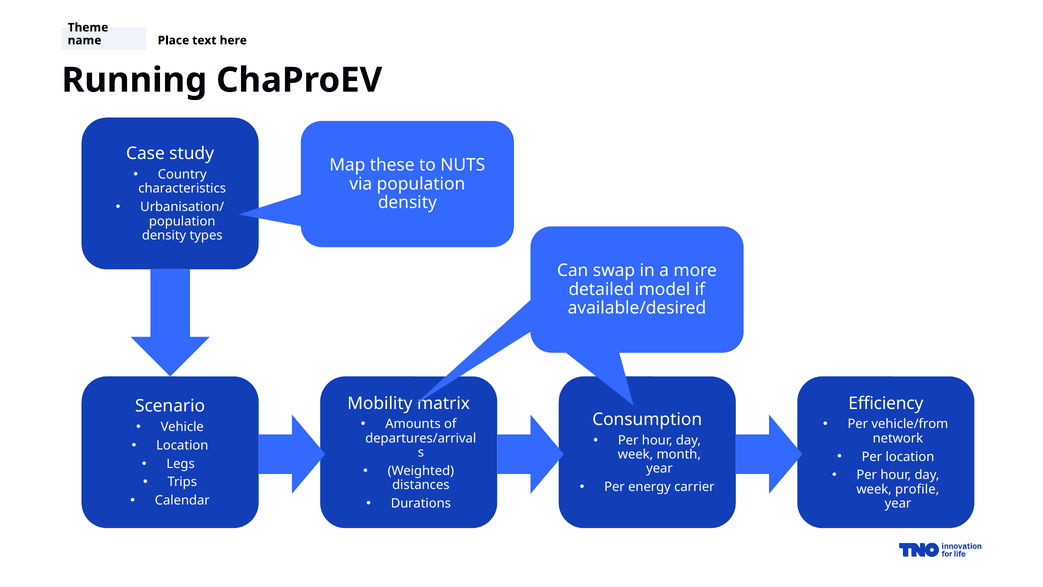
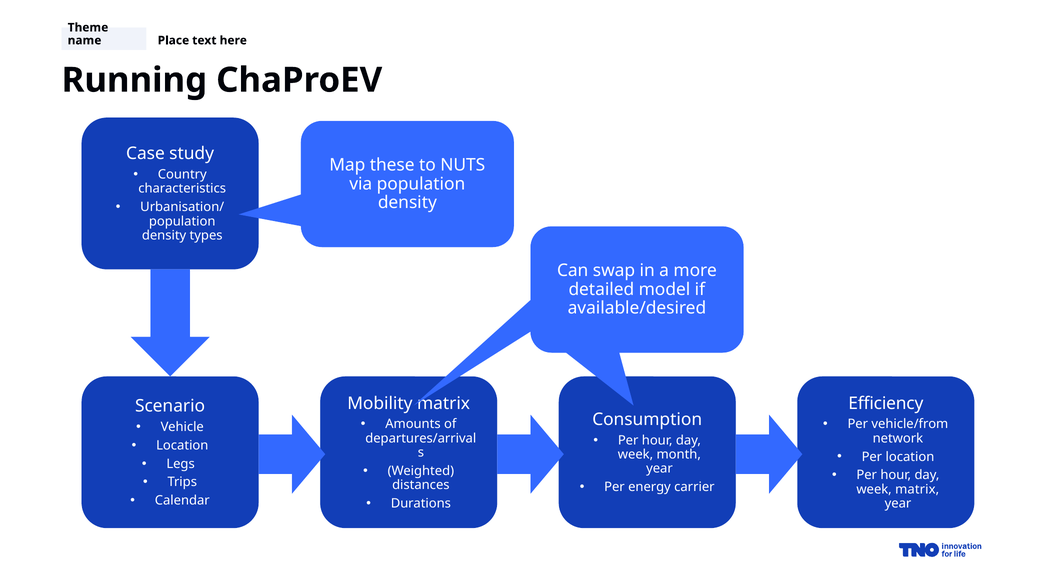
week profile: profile -> matrix (917, 489)
